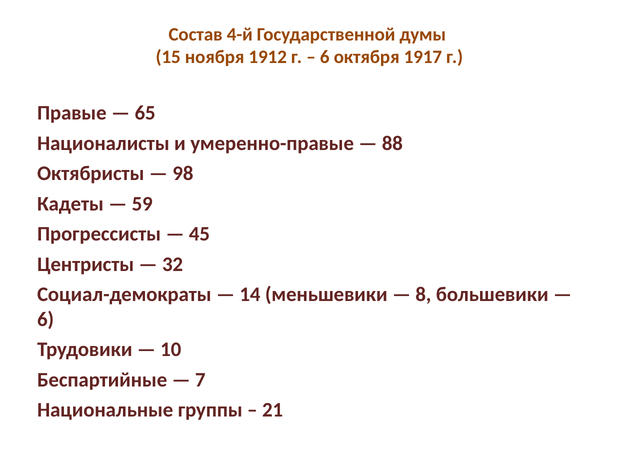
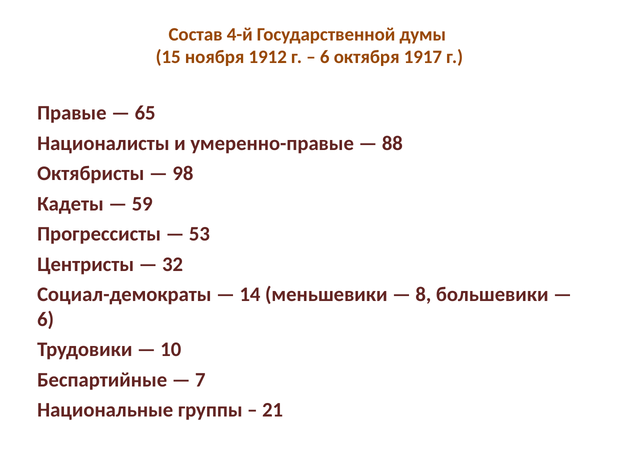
45: 45 -> 53 (199, 234)
